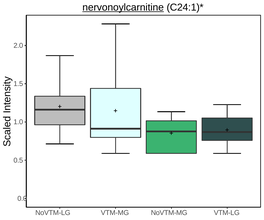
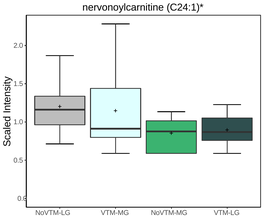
nervonoylcarnitine underline: present -> none (123, 7)
